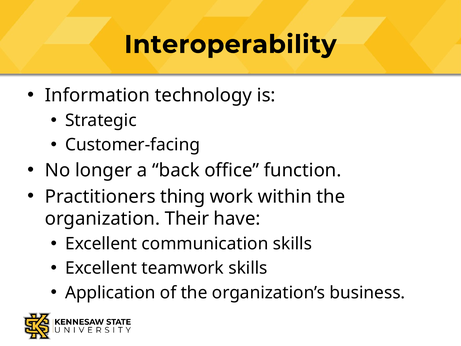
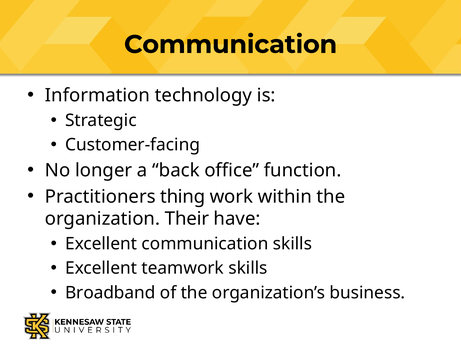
Interoperability: Interoperability -> Communication (231, 44)
Application: Application -> Broadband (110, 292)
